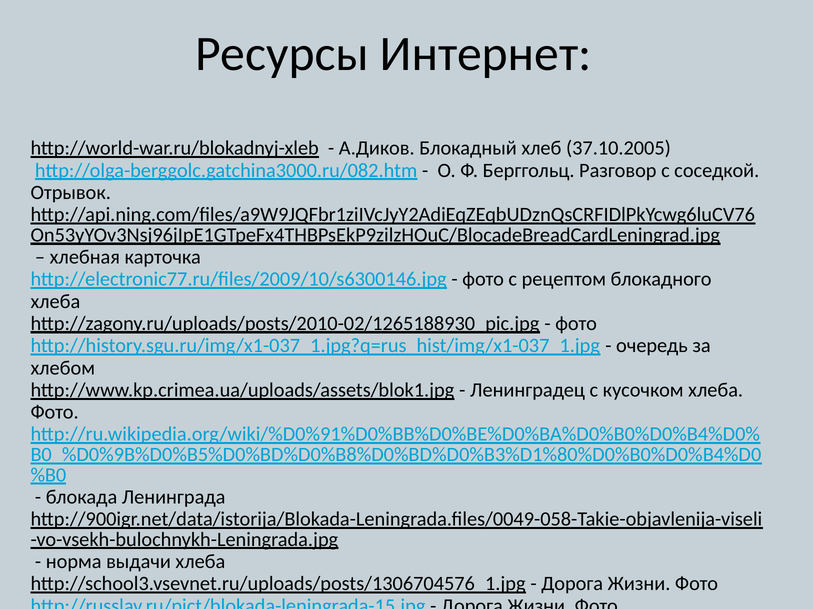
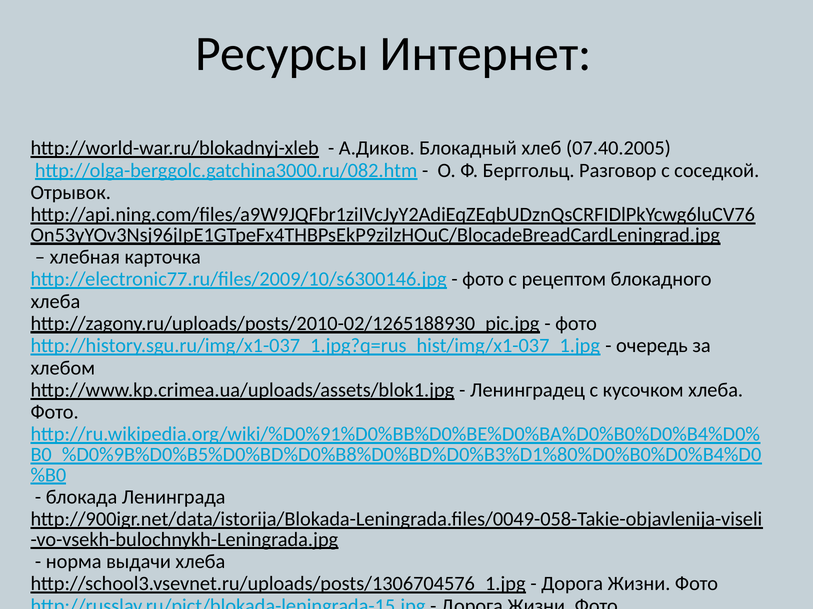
37.10.2005: 37.10.2005 -> 07.40.2005 (618, 148)
